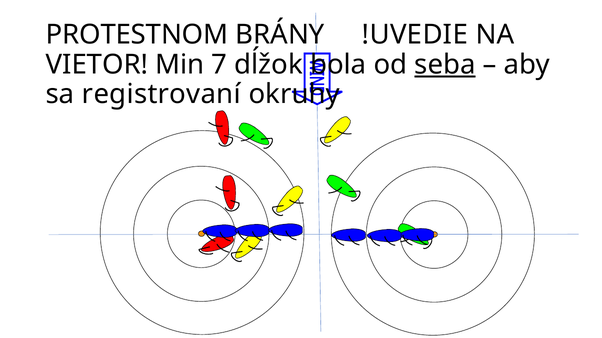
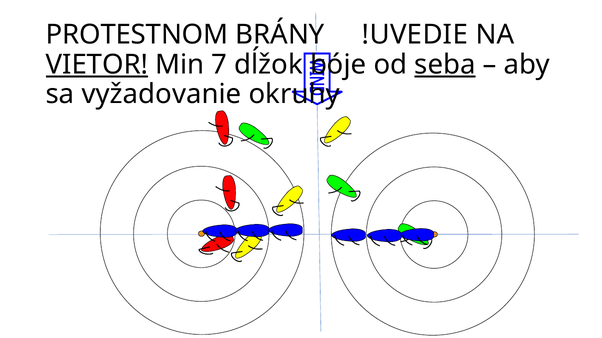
VIETOR underline: none -> present (97, 65)
bola: bola -> bóje (338, 65)
registrovaní: registrovaní -> vyžadovanie (162, 95)
